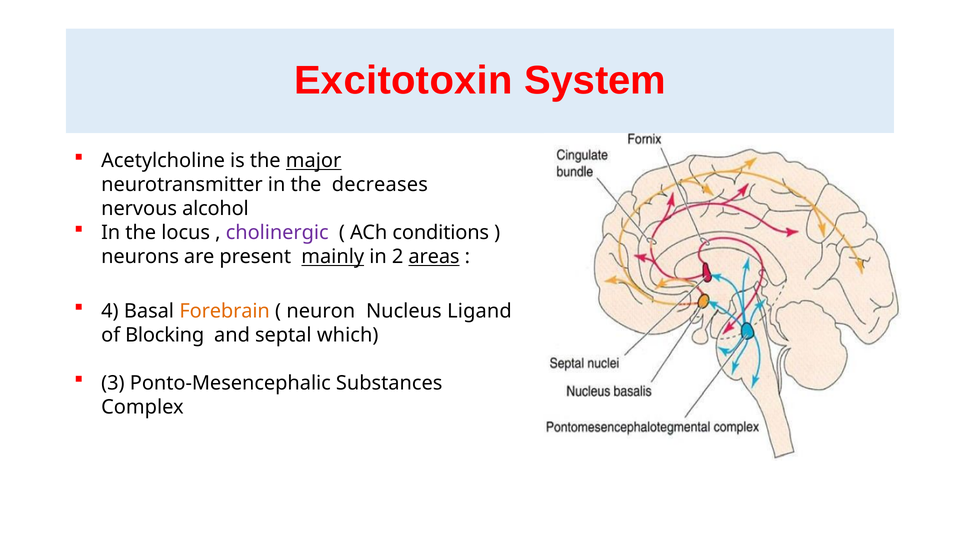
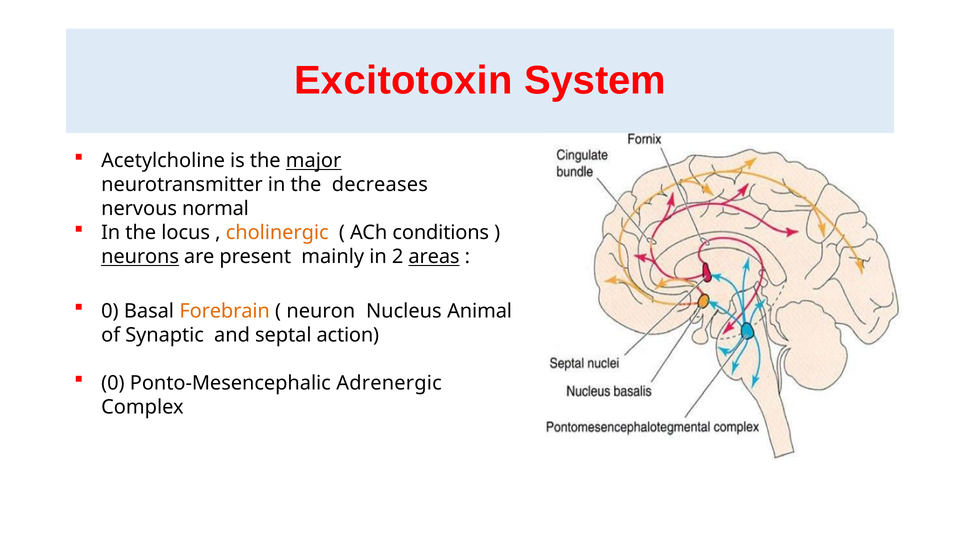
alcohol: alcohol -> normal (215, 209)
cholinergic colour: purple -> orange (277, 233)
neurons underline: none -> present (140, 257)
mainly underline: present -> none (333, 257)
4: 4 -> 0 (110, 311)
Ligand: Ligand -> Animal (480, 311)
Blocking: Blocking -> Synaptic (165, 335)
which: which -> action (348, 335)
3: 3 -> 0 (113, 383)
Substances: Substances -> Adrenergic (389, 383)
